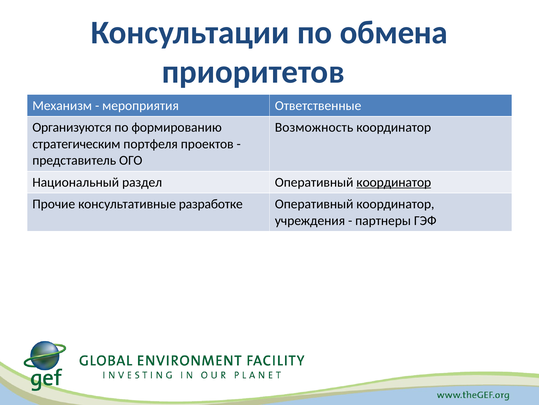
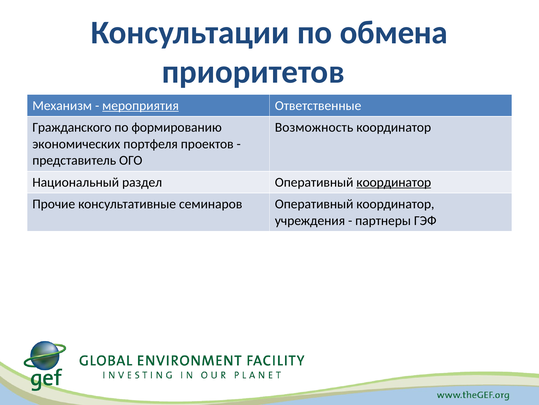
мероприятия underline: none -> present (141, 105)
Организуются: Организуются -> Гражданского (72, 127)
стратегическим: стратегическим -> экономических (76, 144)
разработке: разработке -> семинаров (211, 204)
